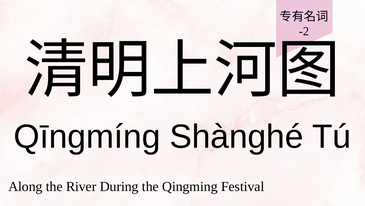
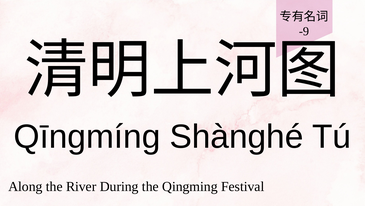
-2: -2 -> -9 (304, 31)
